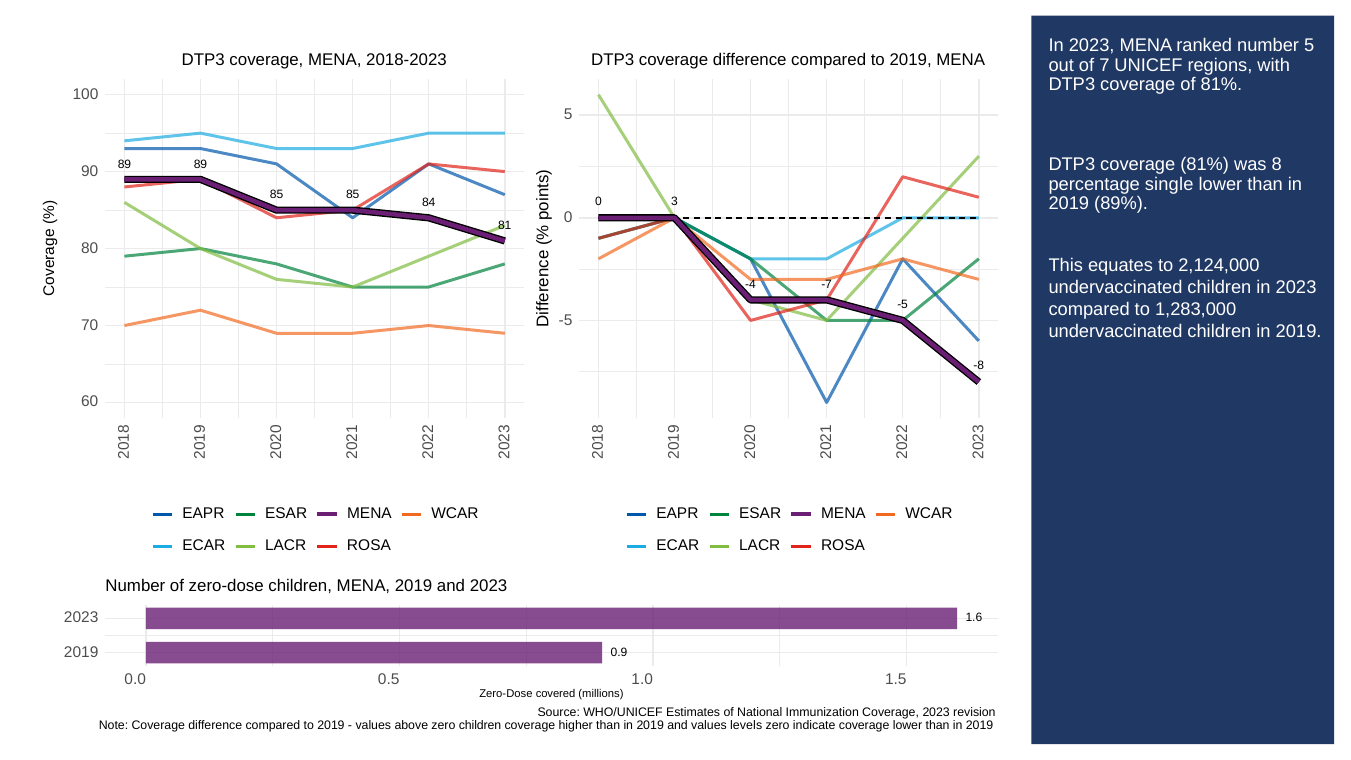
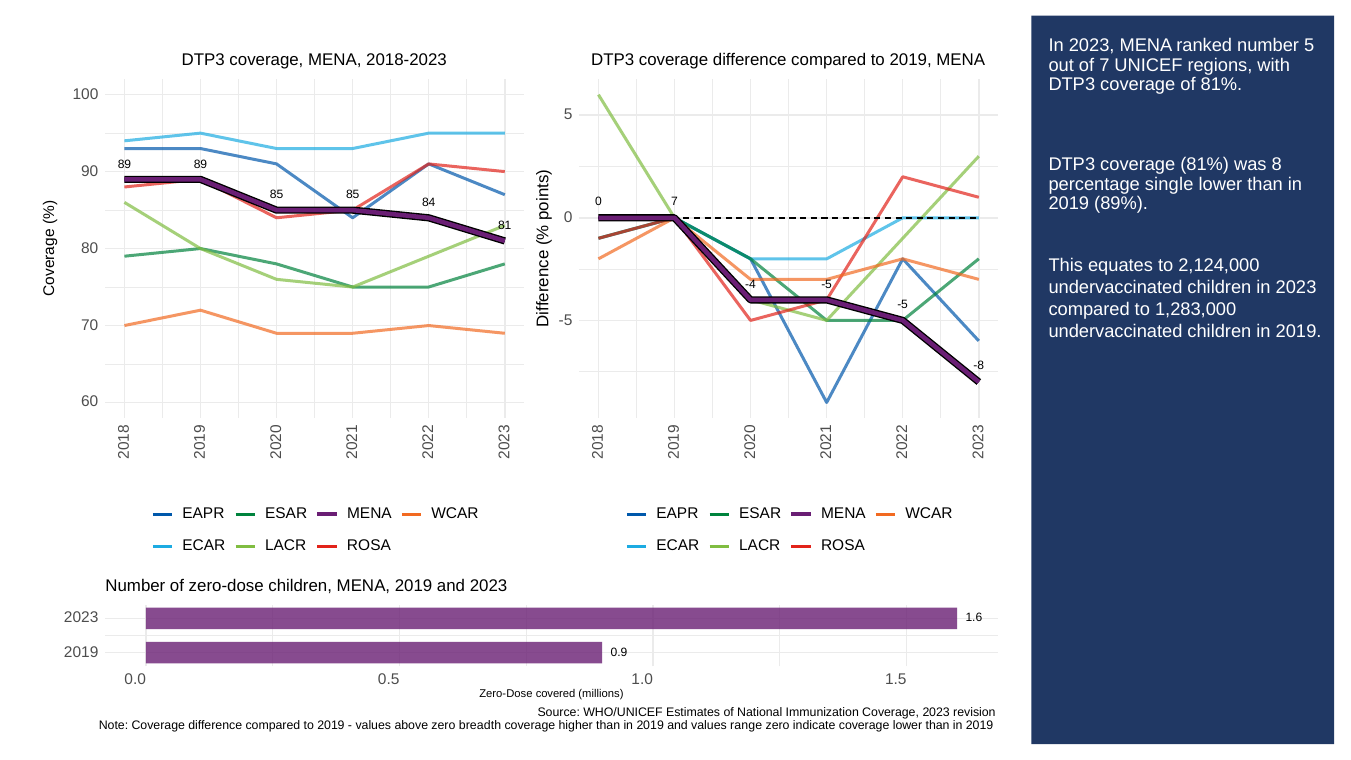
0 3: 3 -> 7 (675, 202)
-4 -7: -7 -> -5 (827, 284)
zero children: children -> breadth (480, 726)
levels: levels -> range (746, 726)
